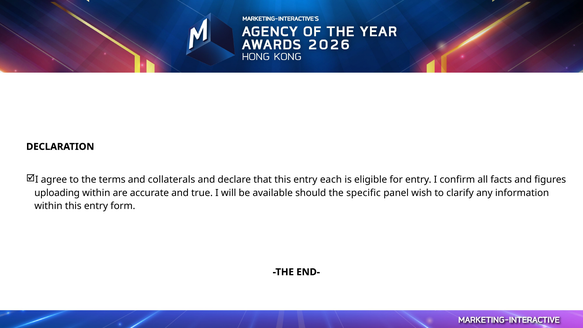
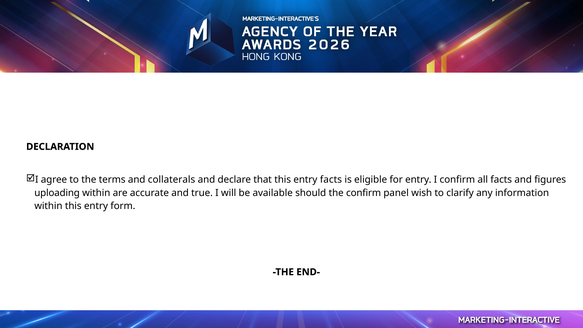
entry each: each -> facts (331, 180)
the specific: specific -> confirm (364, 193)
